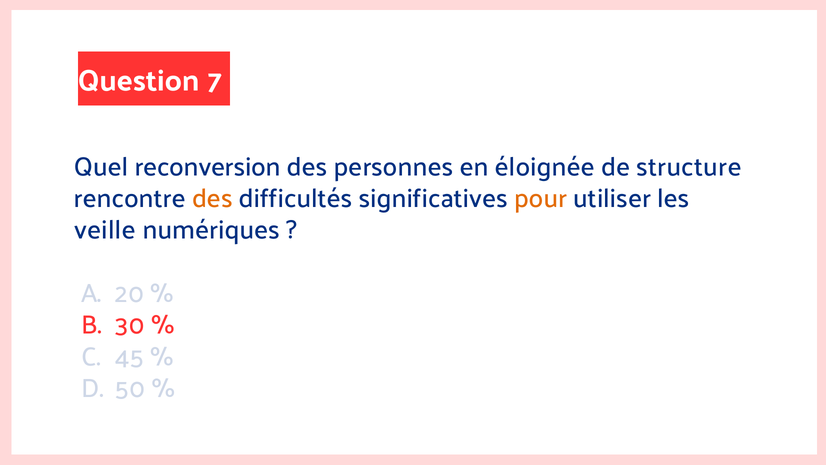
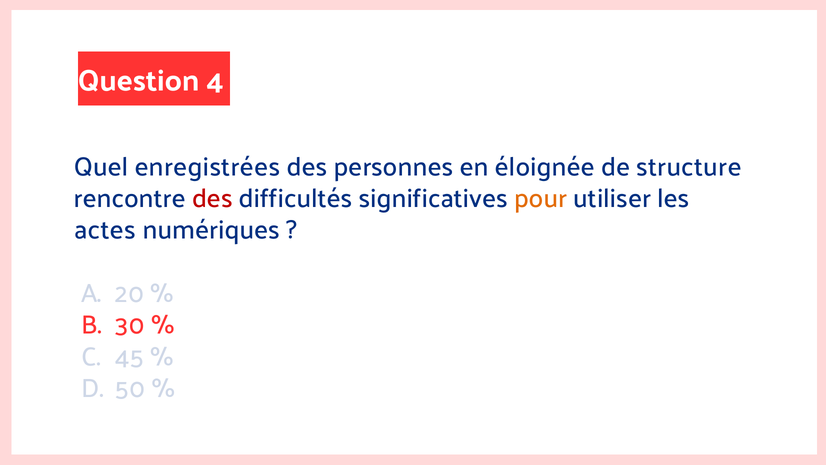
7: 7 -> 4 (215, 81)
reconversion: reconversion -> enregistrées (207, 167)
des colour: orange -> red (212, 198)
veille: veille -> actes (105, 230)
